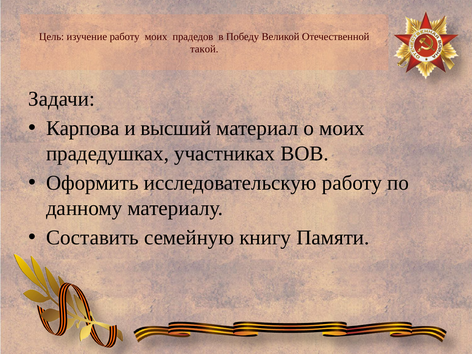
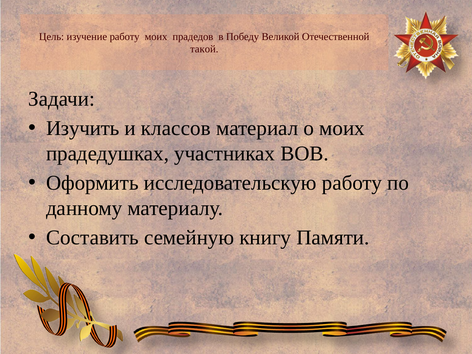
Карпова: Карпова -> Изучить (83, 128)
высший: высший -> классов (176, 128)
